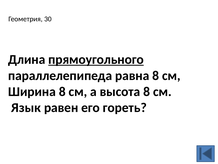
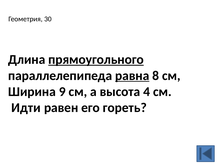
равна underline: none -> present (132, 75)
Ширина 8: 8 -> 9 (62, 91)
высота 8: 8 -> 4 (147, 91)
Язык: Язык -> Идти (26, 107)
